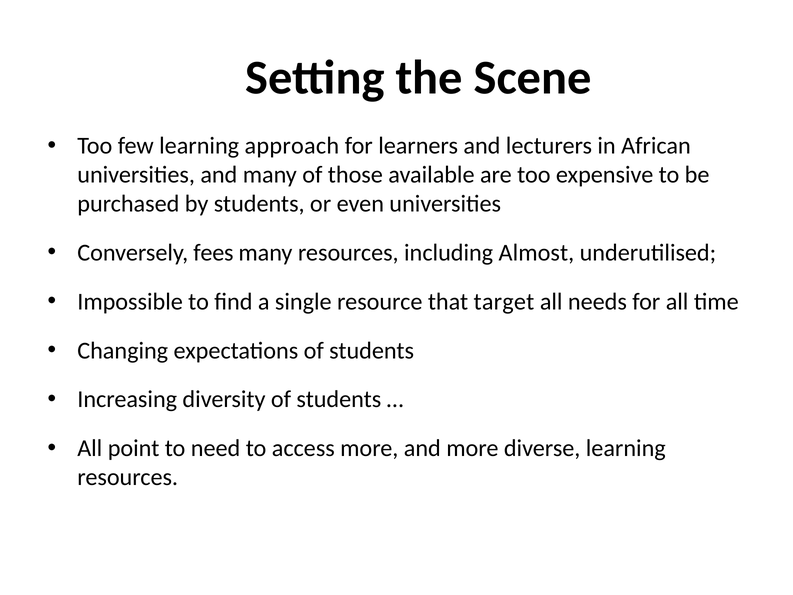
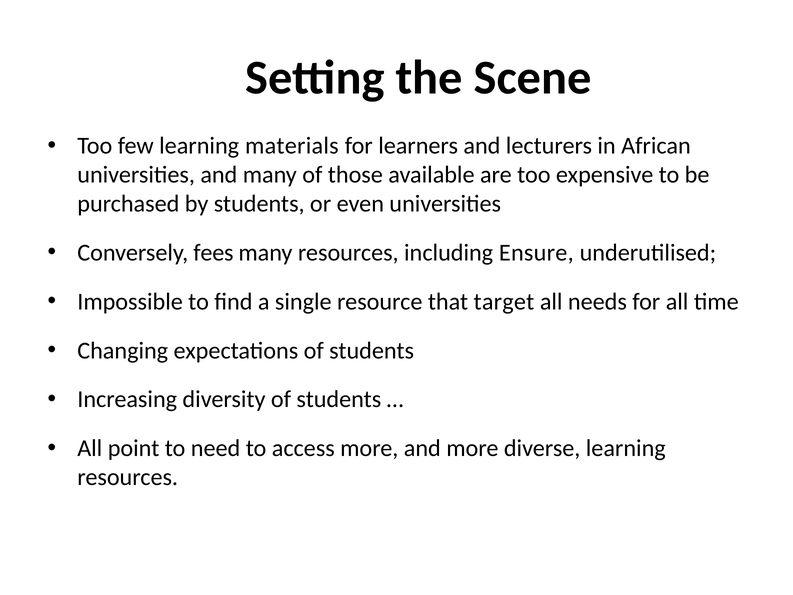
approach: approach -> materials (292, 146)
Almost: Almost -> Ensure (536, 253)
